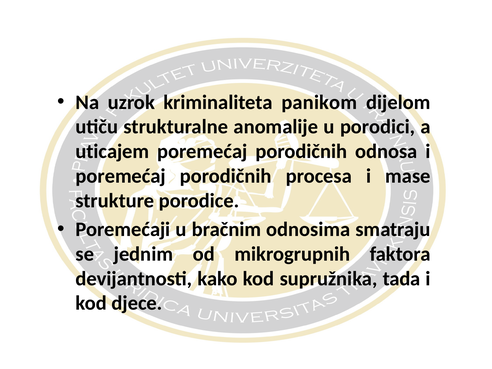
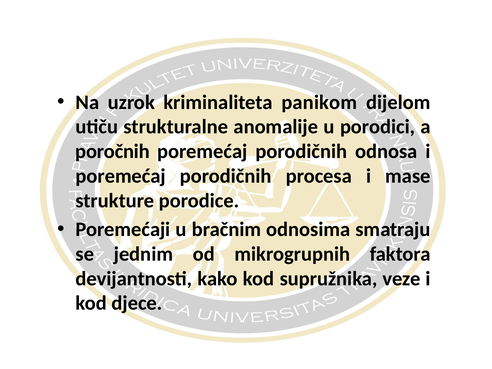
uticajem: uticajem -> poročnih (112, 151)
tada: tada -> veze (402, 279)
